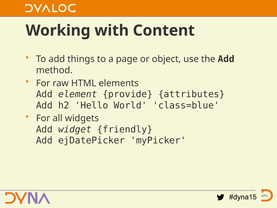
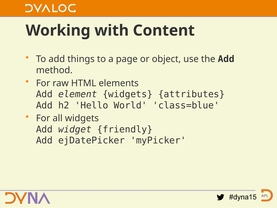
element provide: provide -> widgets (128, 94)
